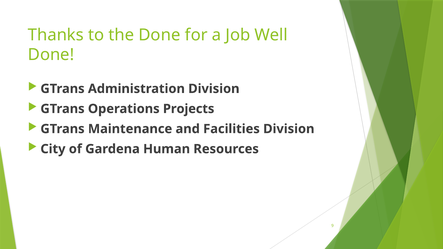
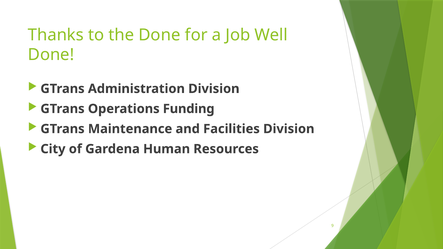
Projects: Projects -> Funding (189, 109)
